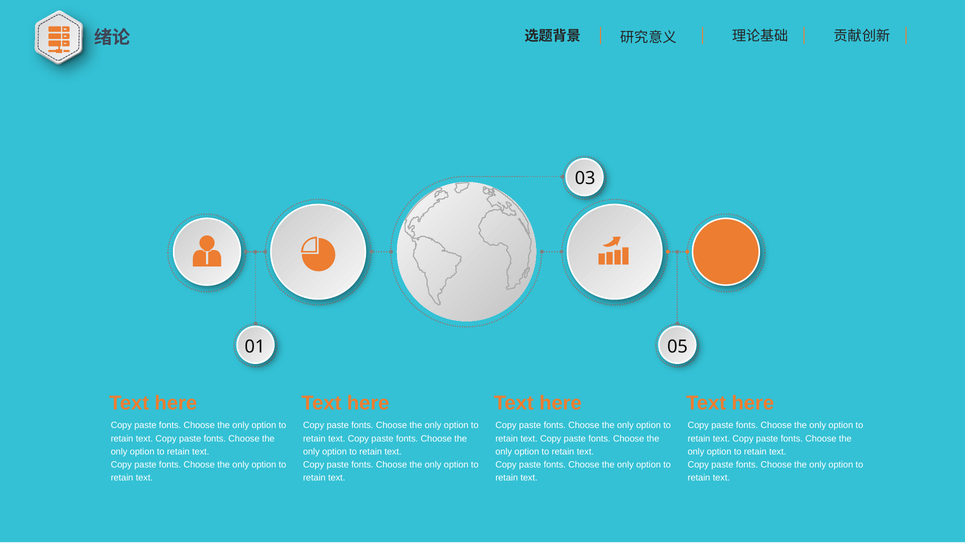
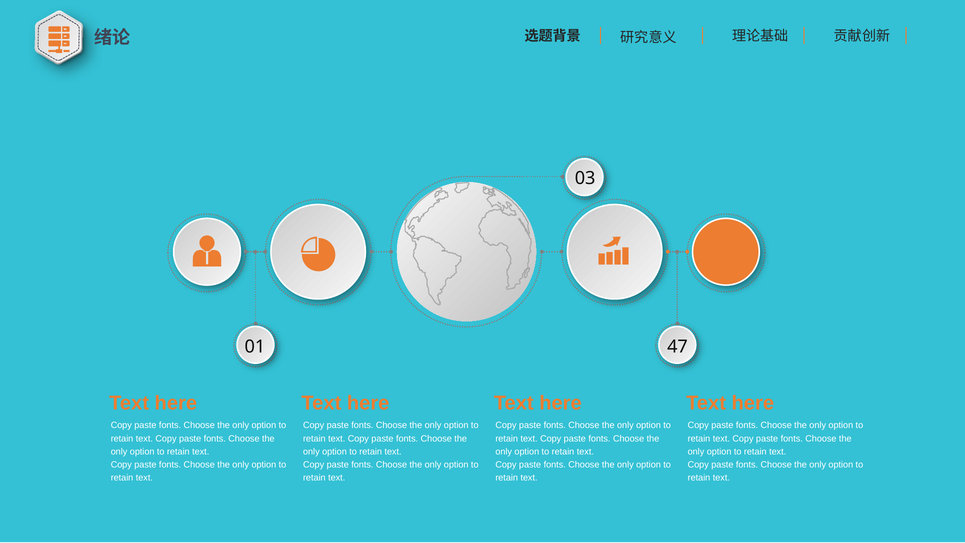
05: 05 -> 47 (678, 347)
